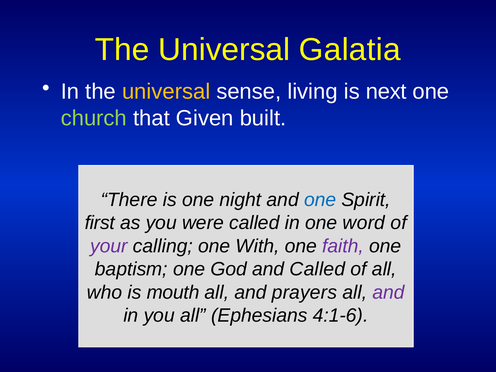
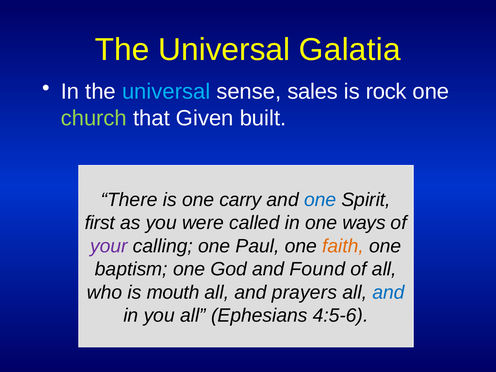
universal colour: yellow -> light blue (166, 92)
living: living -> sales (313, 92)
next: next -> rock (386, 92)
night: night -> carry (240, 200)
word: word -> ways (364, 223)
With: With -> Paul (257, 246)
faith colour: purple -> orange (343, 246)
and Called: Called -> Found (317, 269)
and colour: purple -> blue (389, 292)
4:1-6: 4:1-6 -> 4:5-6 (341, 316)
